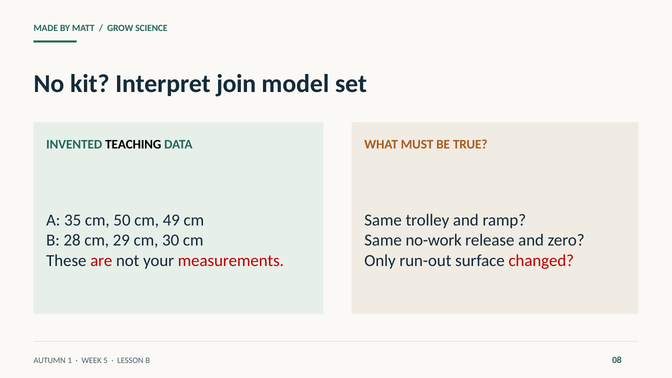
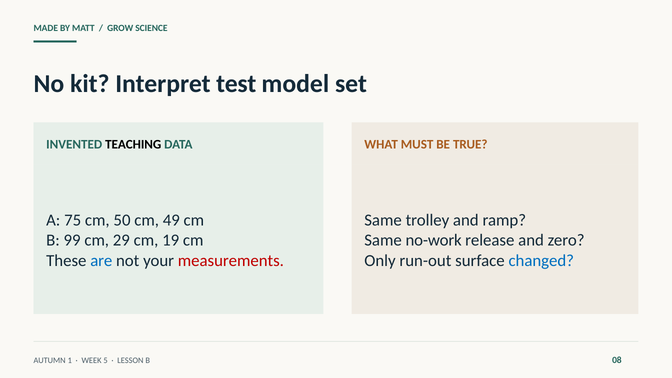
join: join -> test (236, 84)
35: 35 -> 75 (73, 220)
28: 28 -> 99 (72, 240)
30: 30 -> 19 (171, 240)
are colour: red -> blue (101, 260)
changed colour: red -> blue (541, 260)
